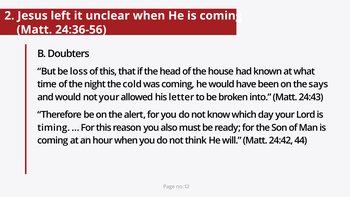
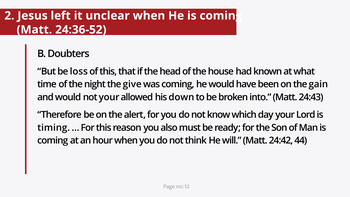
24:36-56: 24:36-56 -> 24:36-52 (81, 30)
cold: cold -> give (132, 85)
says: says -> gain (318, 85)
letter: letter -> down (181, 98)
